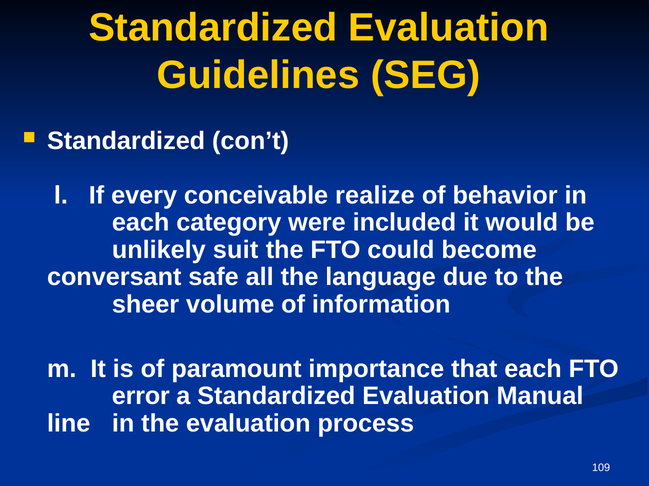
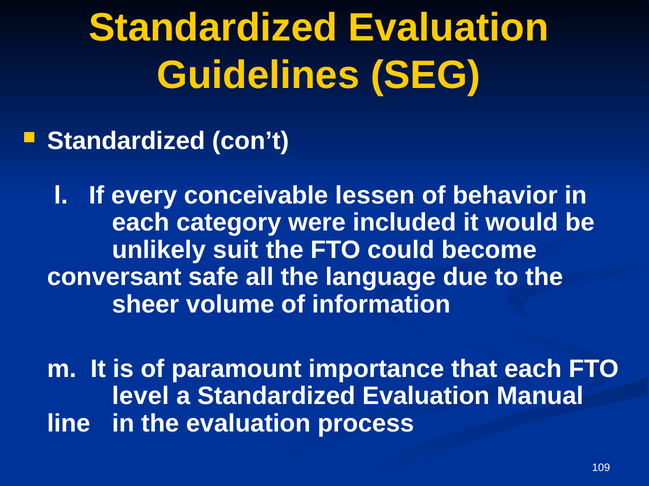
realize: realize -> lessen (375, 196)
error: error -> level (141, 397)
